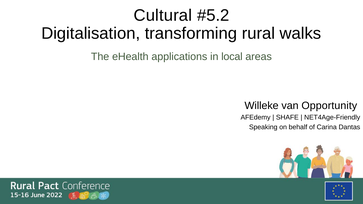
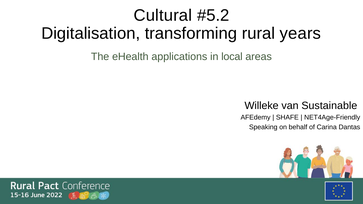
walks: walks -> years (300, 33)
Opportunity: Opportunity -> Sustainable (329, 106)
